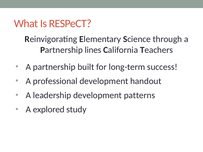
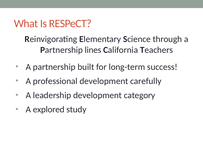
handout: handout -> carefully (146, 81)
patterns: patterns -> category (140, 95)
